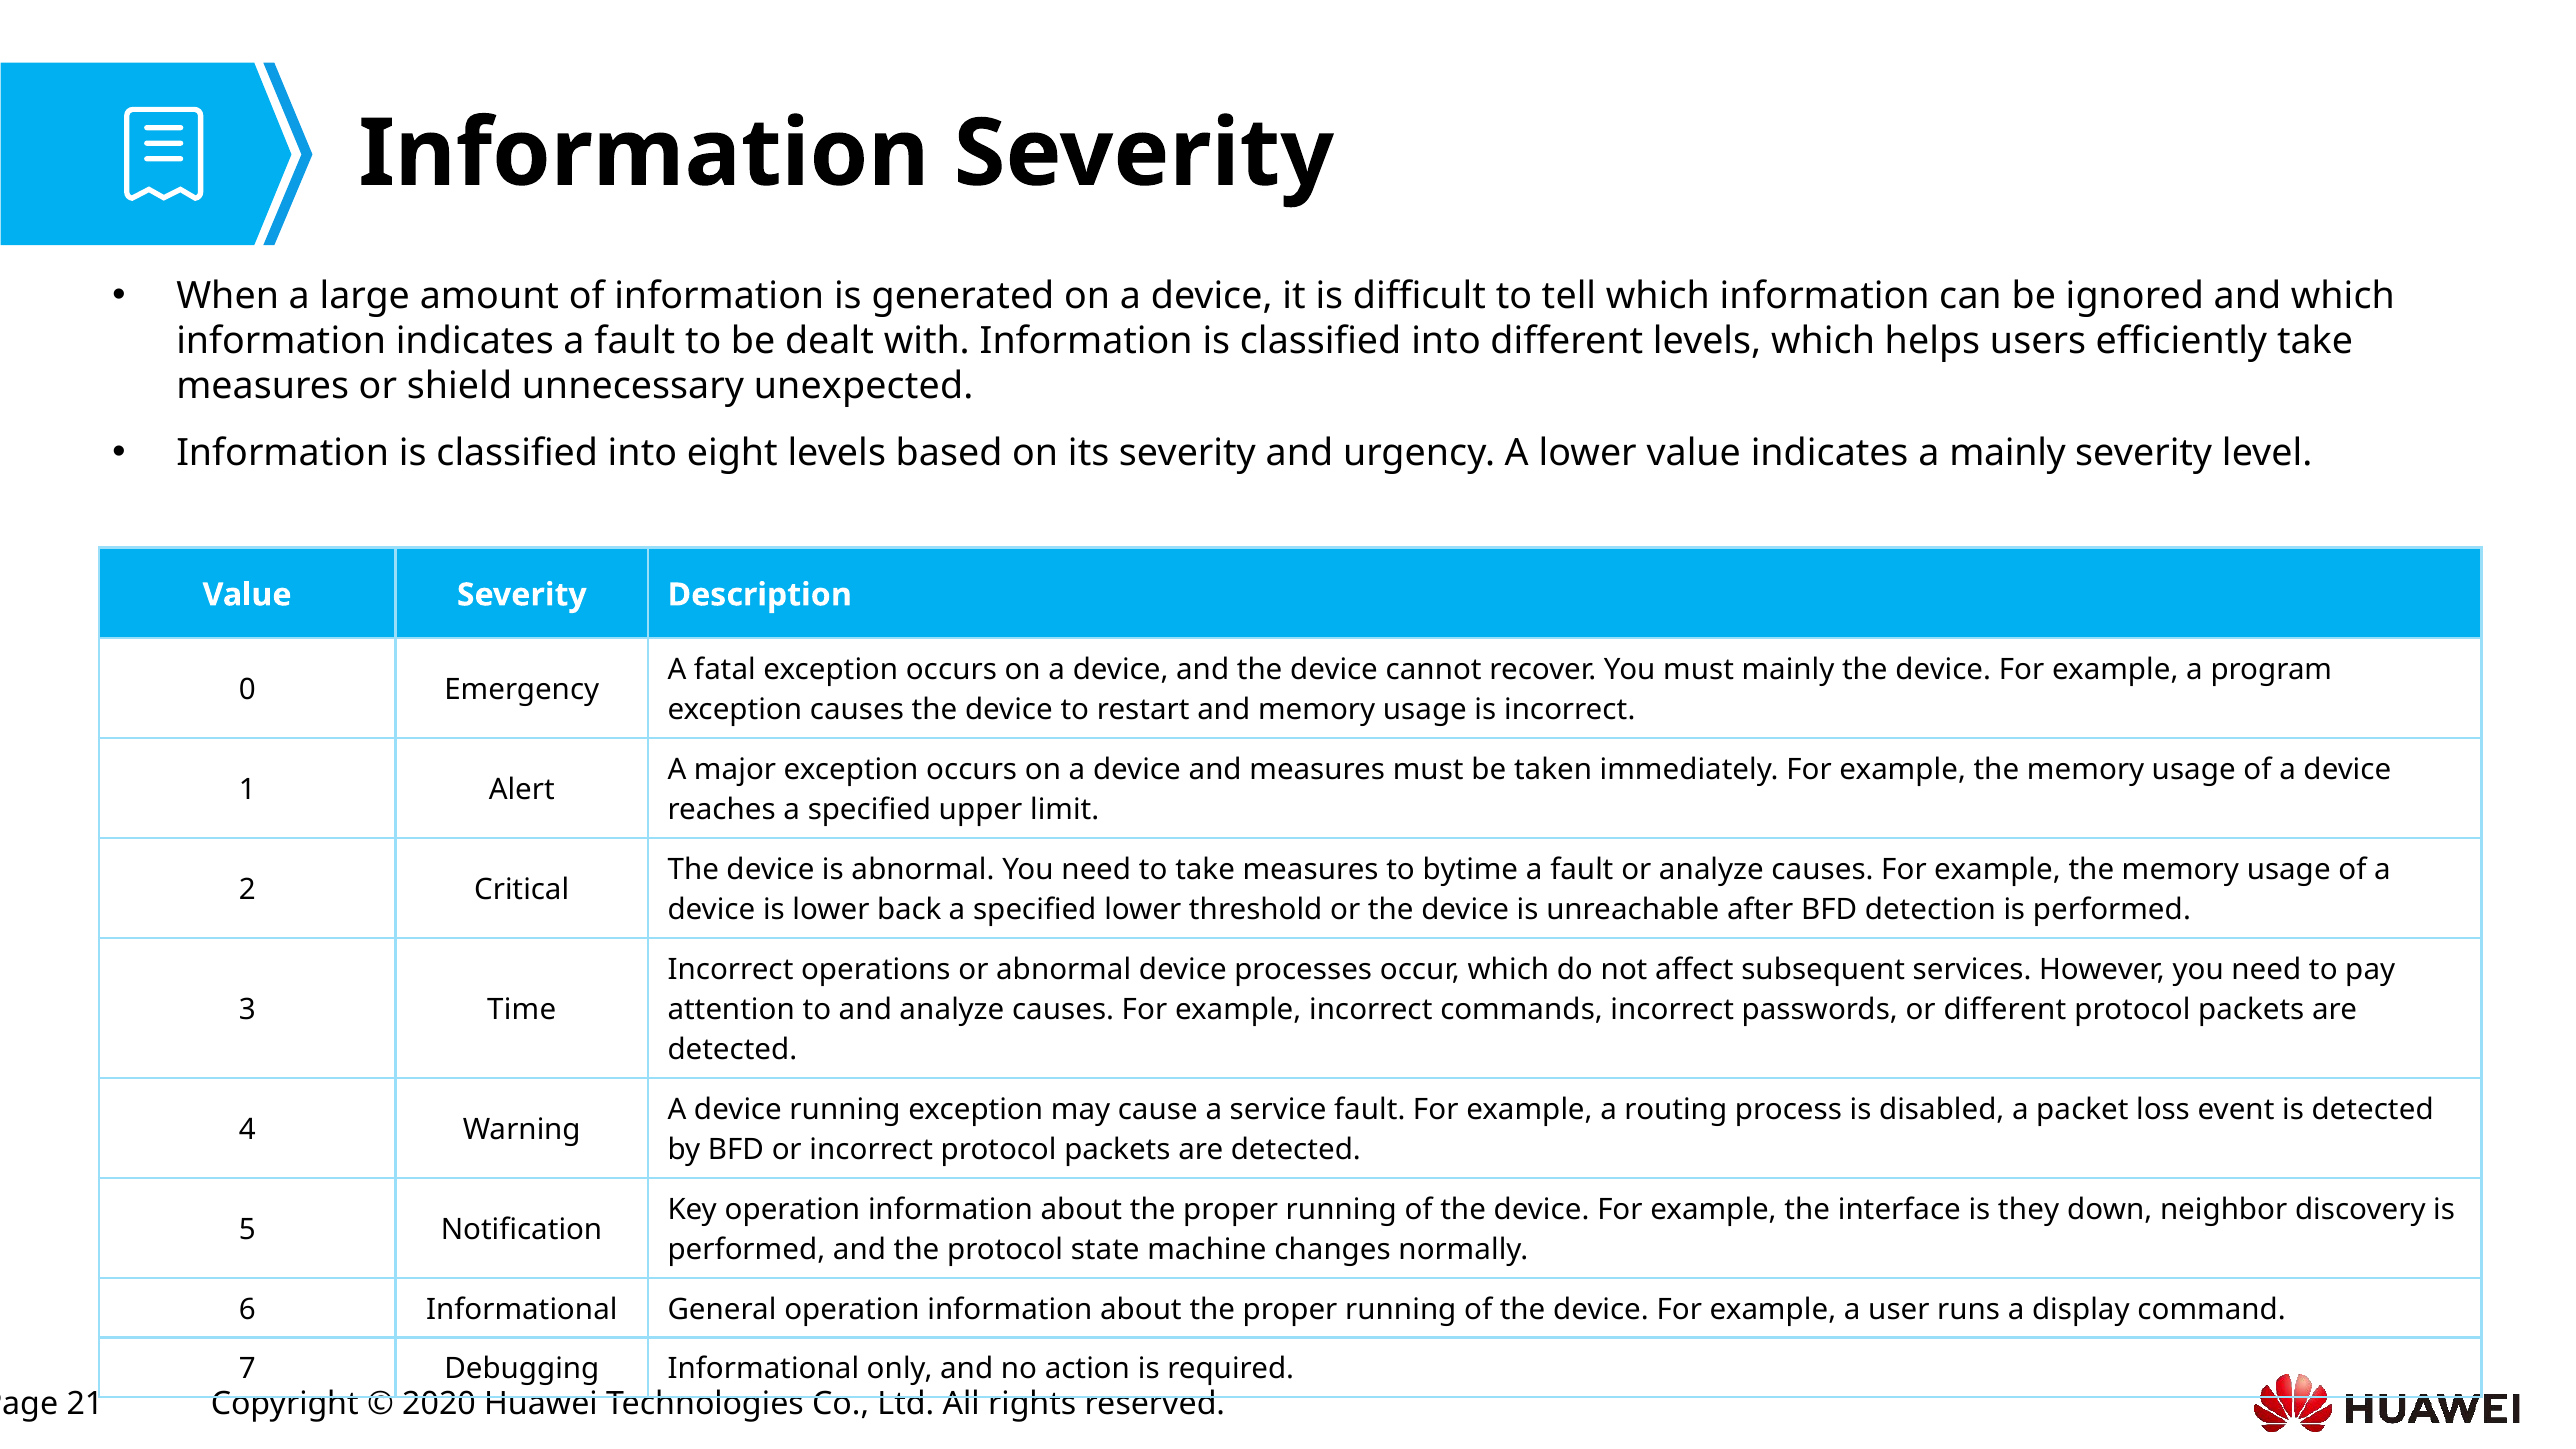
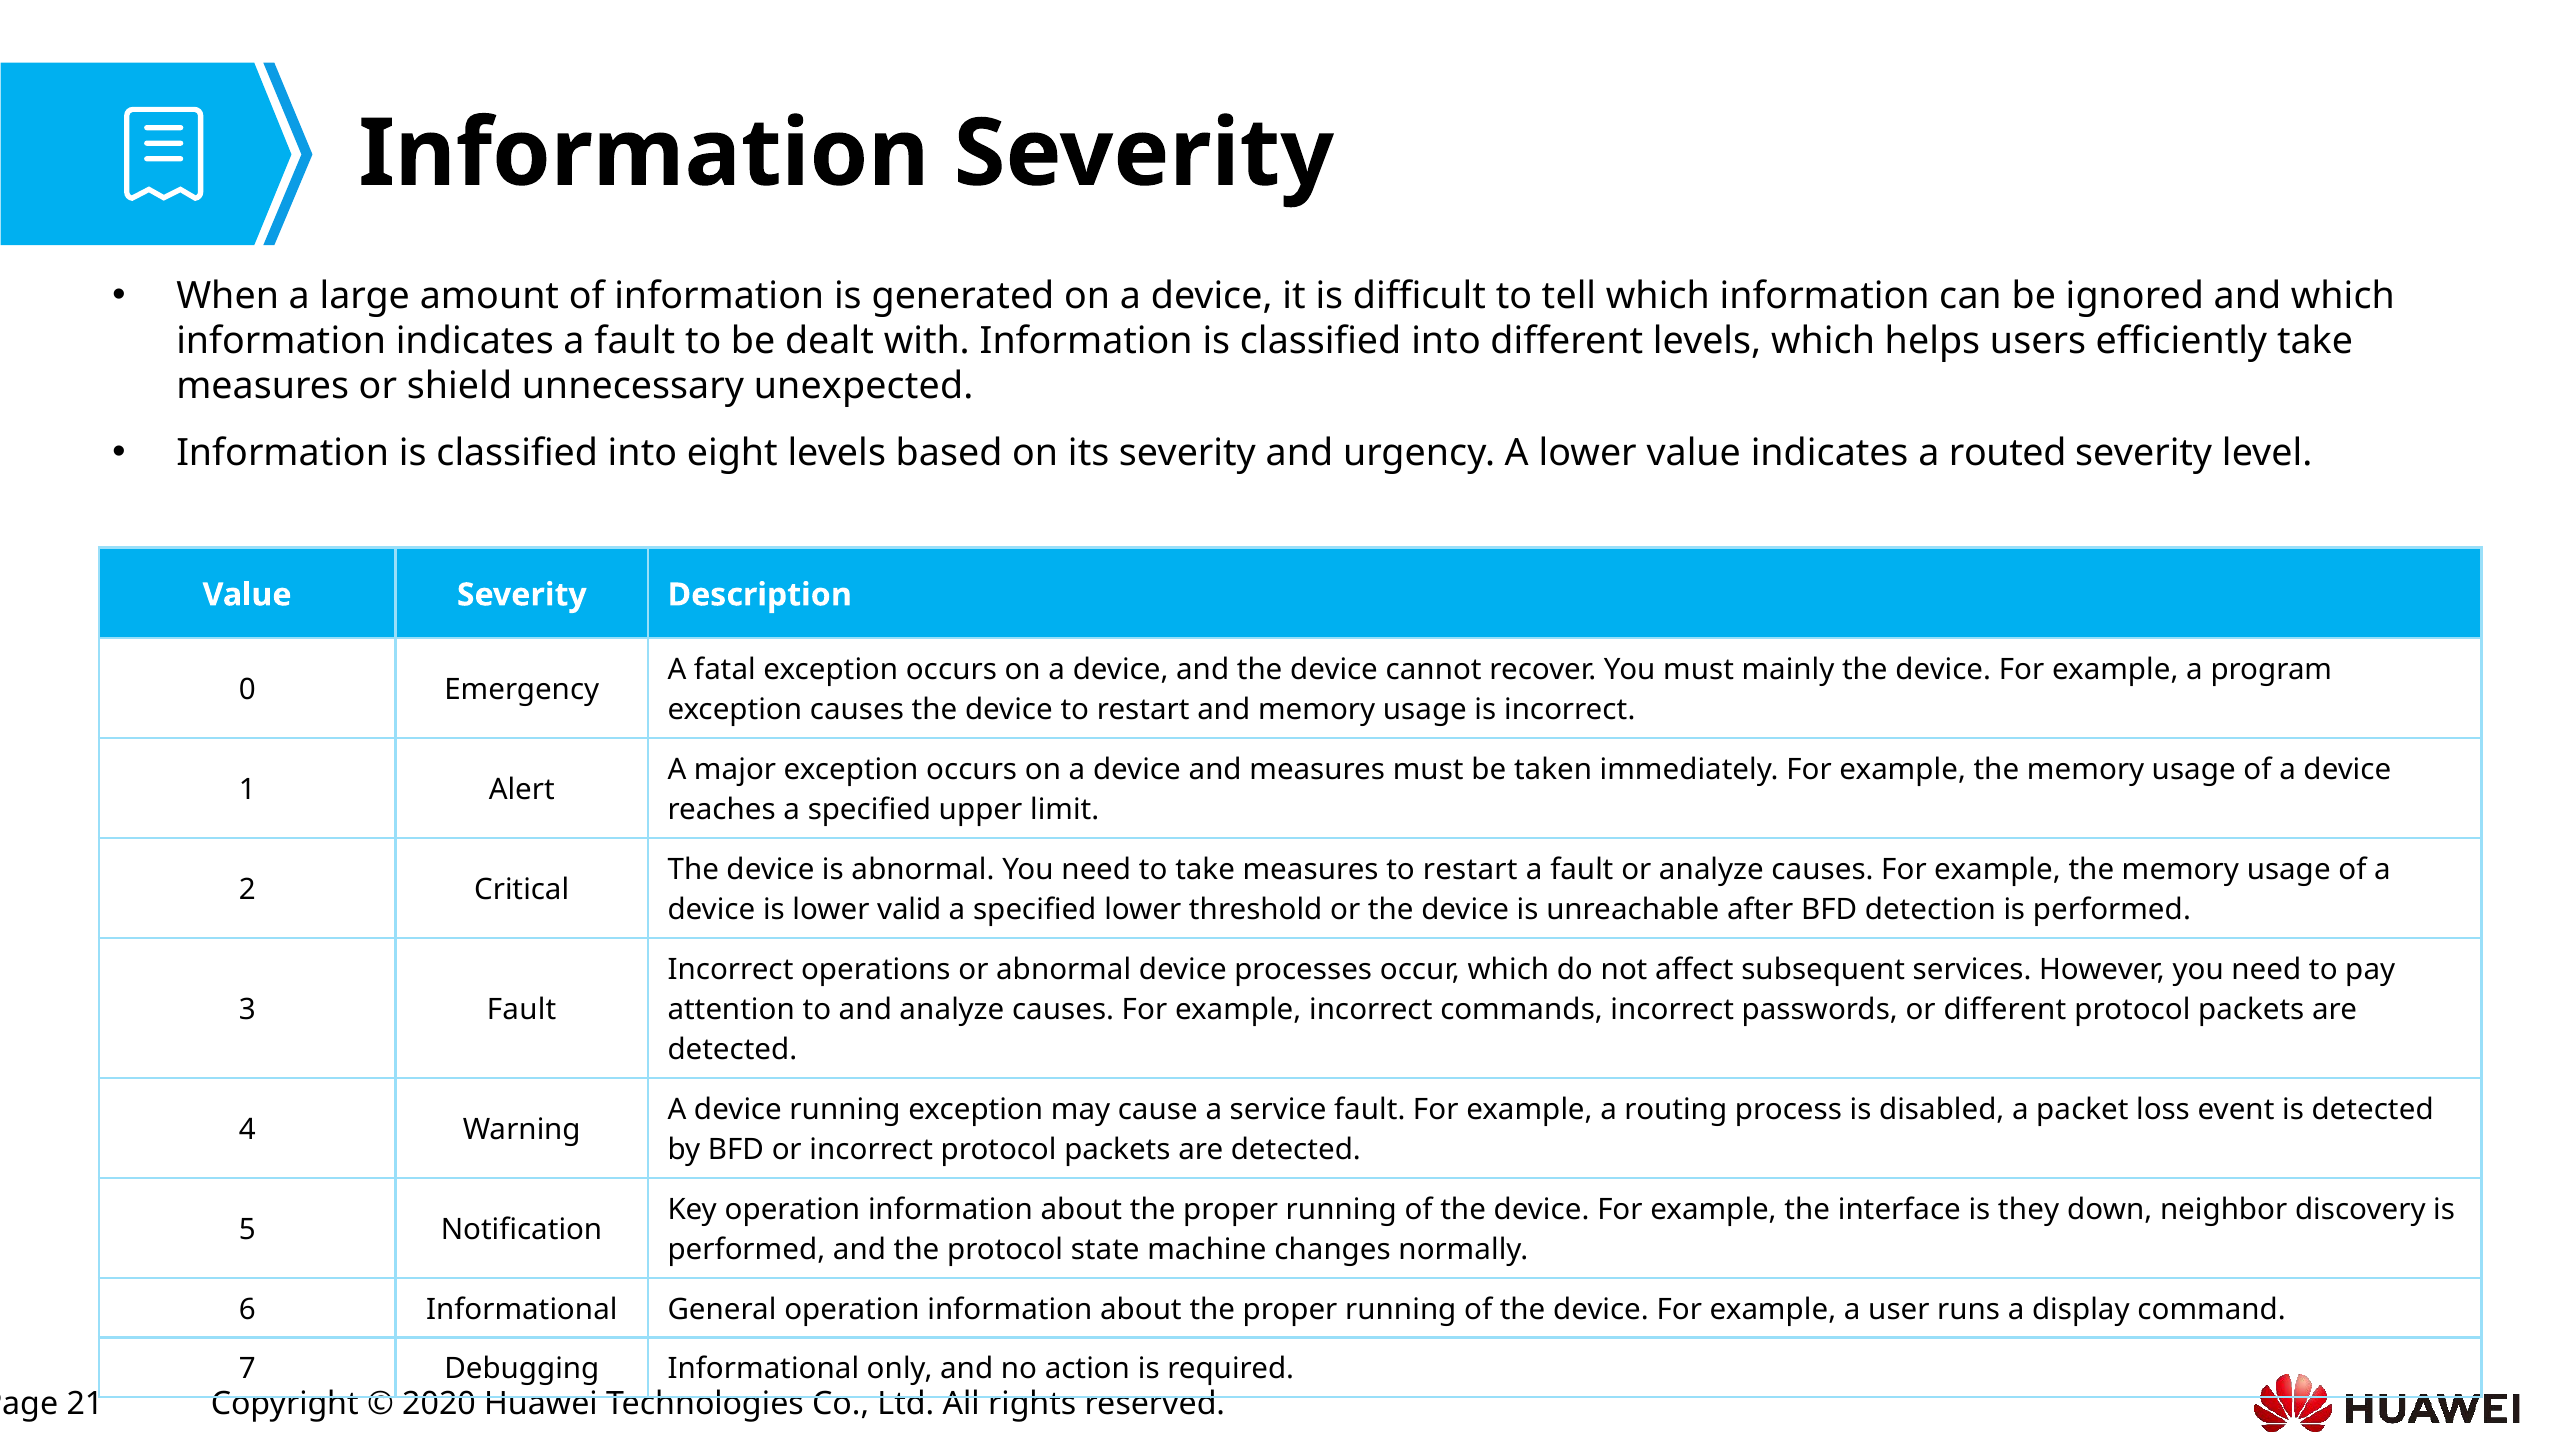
a mainly: mainly -> routed (2008, 453)
measures to bytime: bytime -> restart (1470, 870)
back: back -> valid (909, 910)
3 Time: Time -> Fault (522, 1010)
